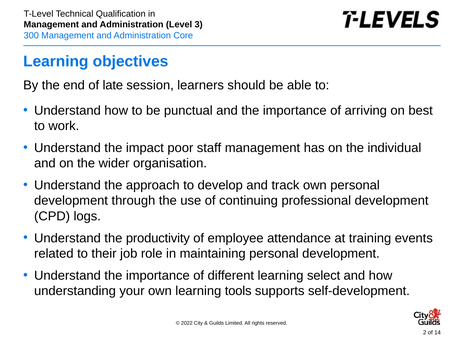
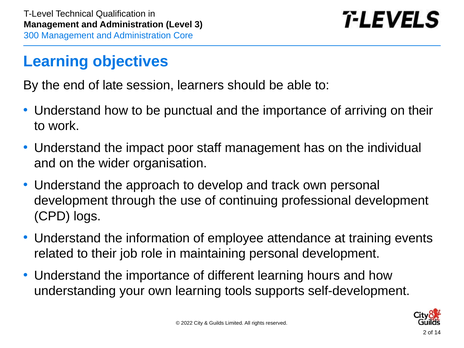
on best: best -> their (421, 111)
productivity: productivity -> information (158, 238)
select: select -> hours (323, 275)
